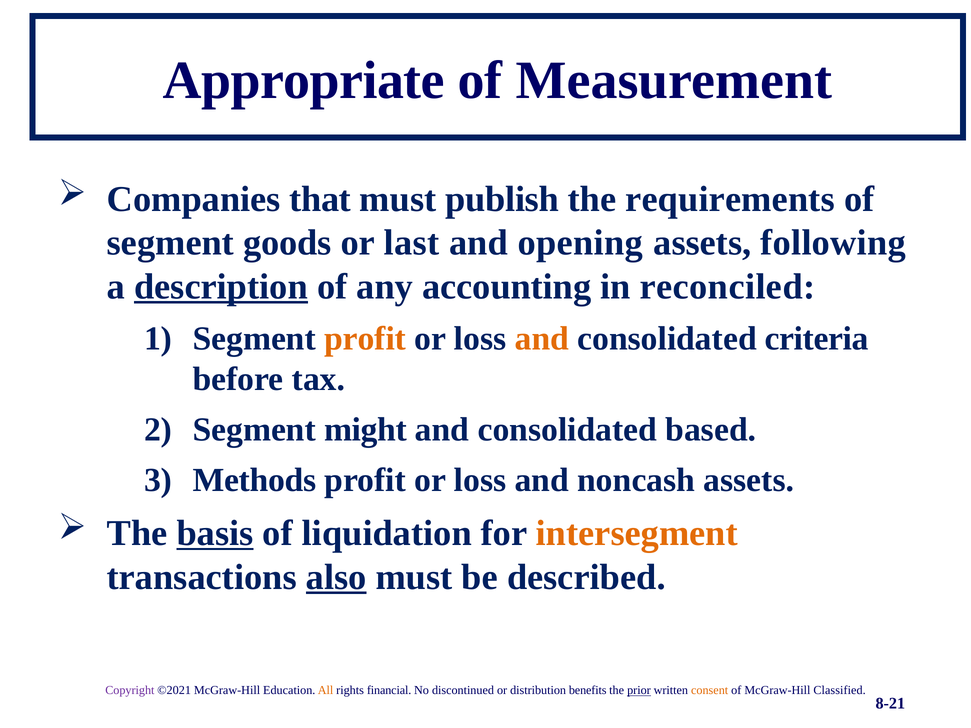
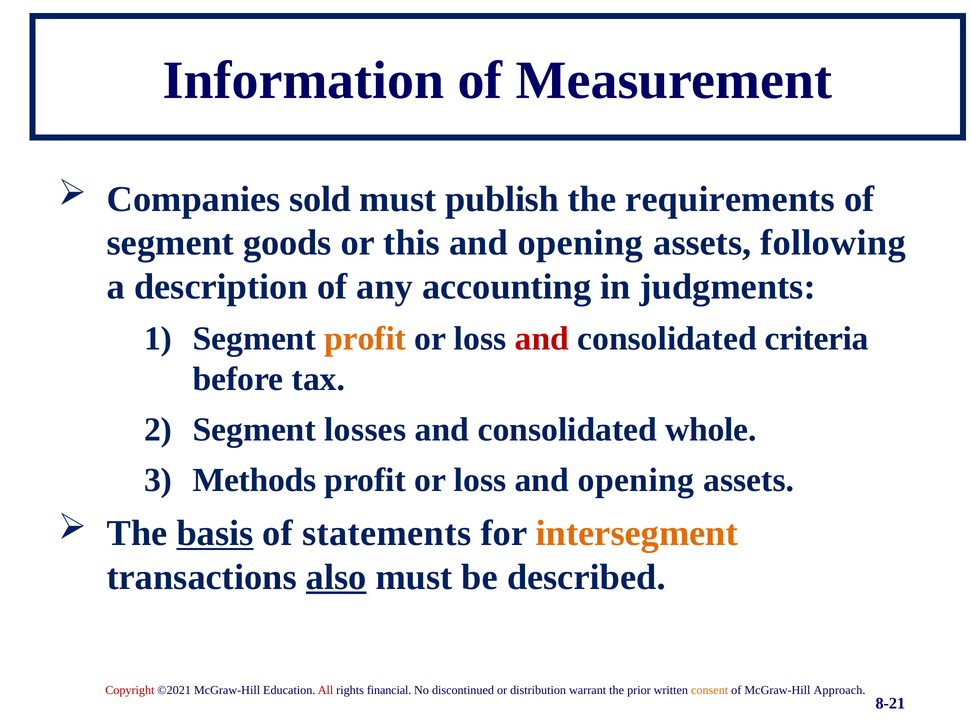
Appropriate: Appropriate -> Information (304, 81)
that: that -> sold (320, 199)
last: last -> this (412, 243)
description underline: present -> none (221, 287)
reconciled: reconciled -> judgments (728, 287)
and colour: orange -> red (542, 339)
might: might -> losses (365, 430)
based: based -> whole (711, 430)
loss and noncash: noncash -> opening (636, 480)
liquidation: liquidation -> statements (387, 533)
Copyright colour: purple -> red (130, 691)
All colour: orange -> red (326, 691)
benefits: benefits -> warrant (588, 691)
prior underline: present -> none (639, 691)
Classified: Classified -> Approach (840, 691)
